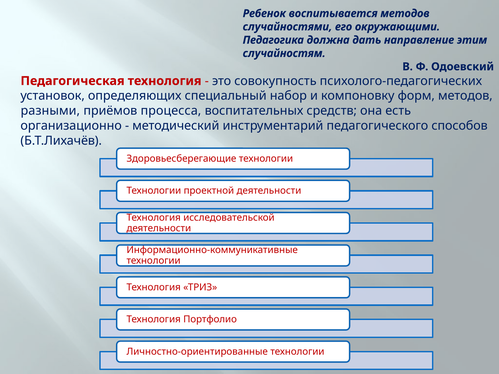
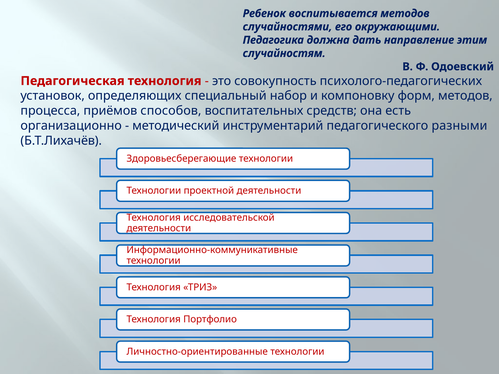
разными: разными -> процесса (50, 111)
процесса: процесса -> способов (171, 111)
способов: способов -> разными (459, 126)
